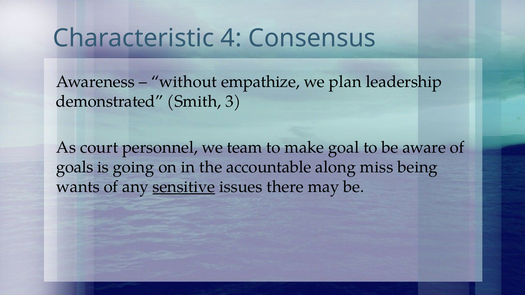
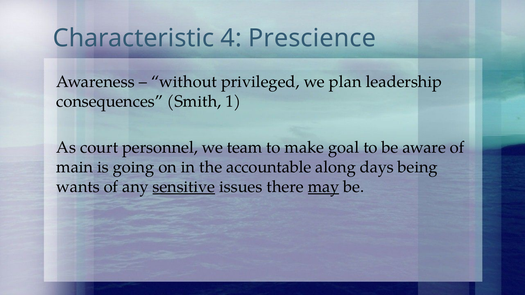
Consensus: Consensus -> Prescience (312, 38)
empathize: empathize -> privileged (260, 82)
demonstrated: demonstrated -> consequences (110, 102)
3: 3 -> 1 (233, 102)
goals: goals -> main (75, 167)
miss: miss -> days (377, 167)
may underline: none -> present (324, 187)
